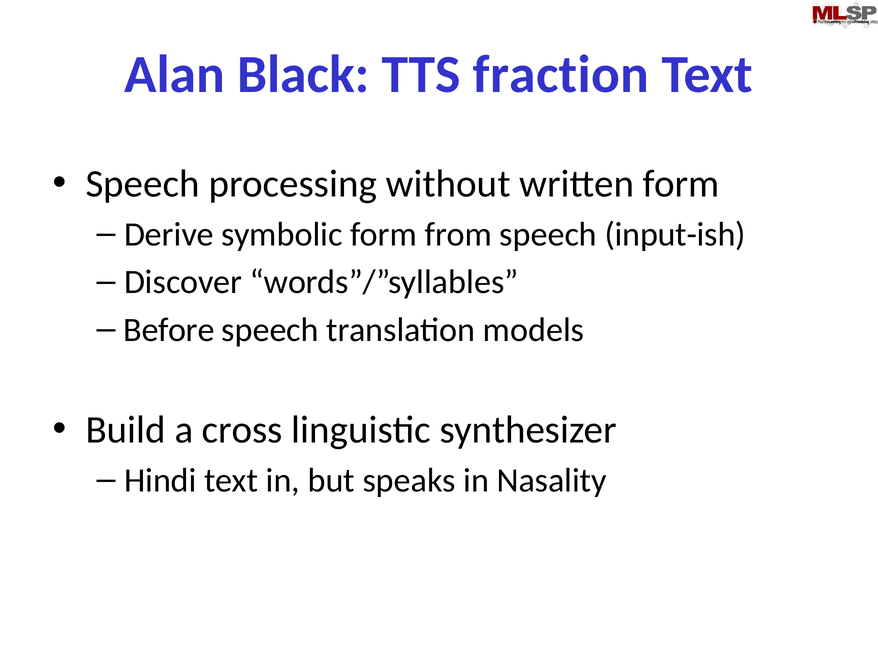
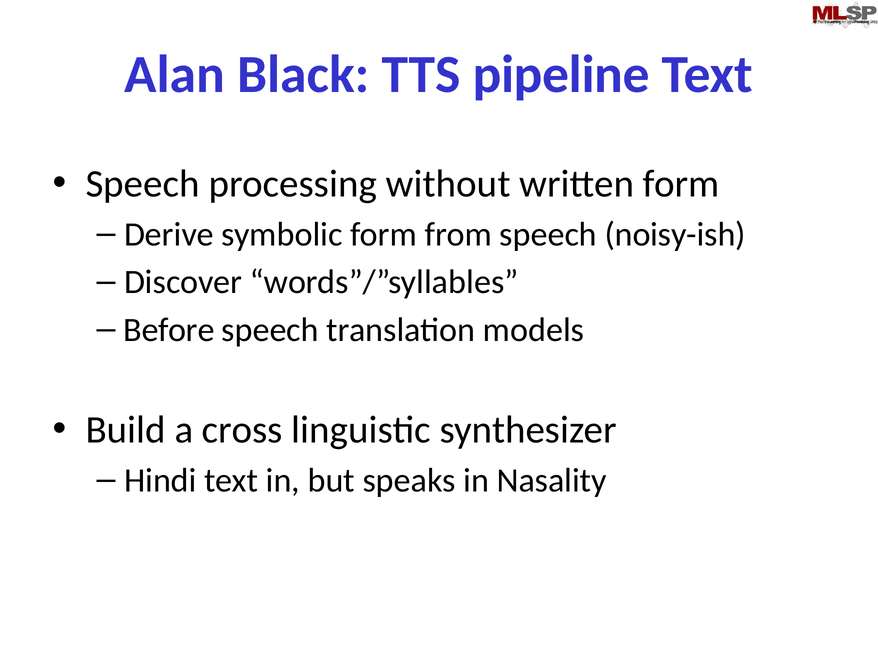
fraction: fraction -> pipeline (561, 75)
input-ish: input-ish -> noisy-ish (675, 235)
